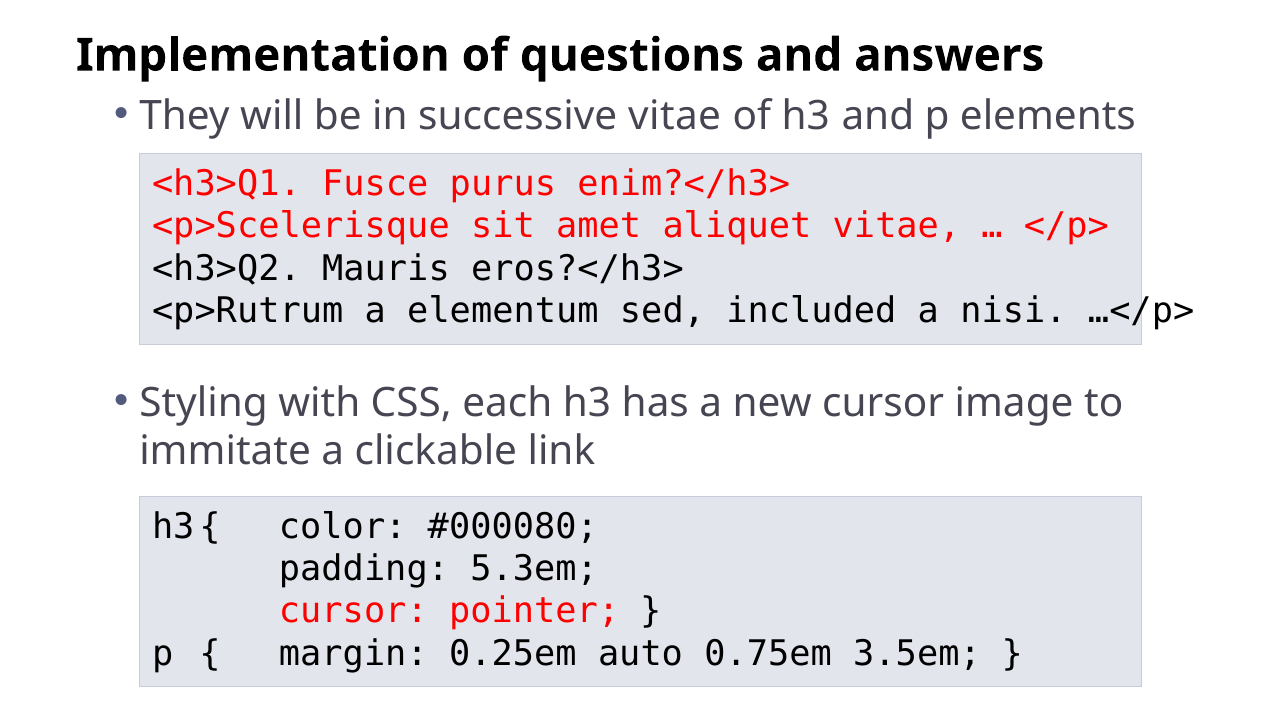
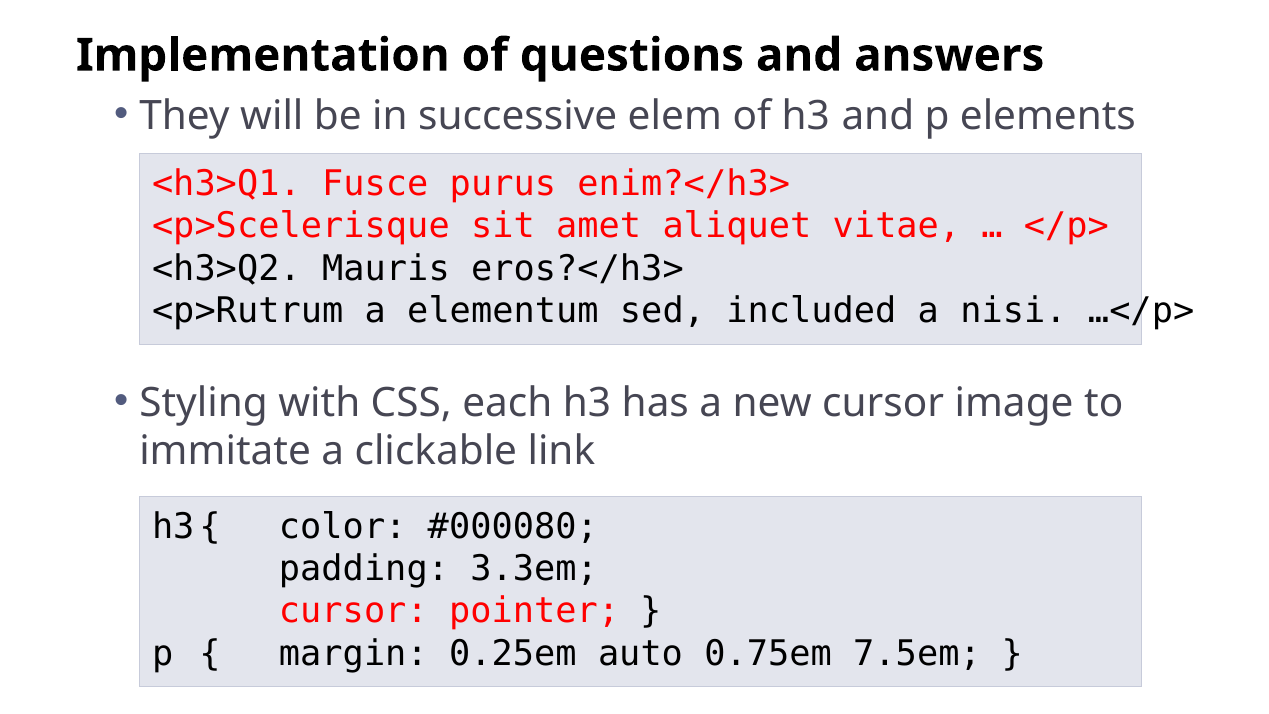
successive vitae: vitae -> elem (675, 116)
5.3em: 5.3em -> 3.3em (534, 569)
3.5em: 3.5em -> 7.5em (917, 653)
